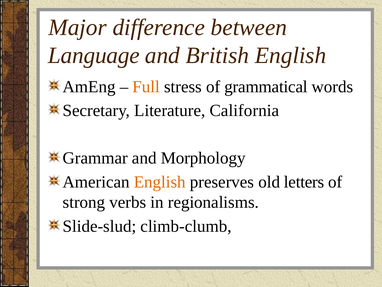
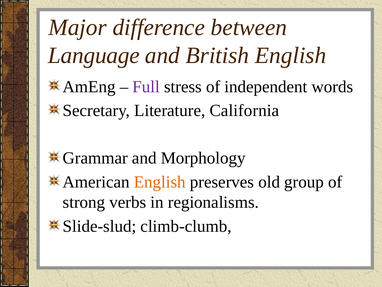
Full colour: orange -> purple (146, 86)
grammatical: grammatical -> independent (266, 86)
letters: letters -> group (304, 182)
